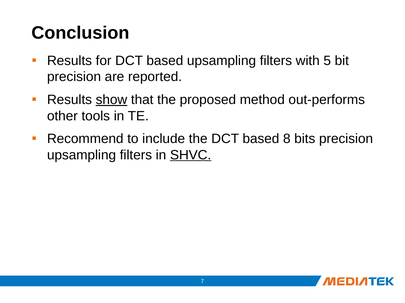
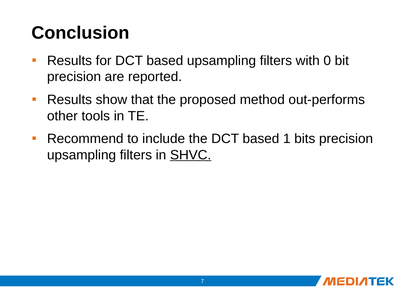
5: 5 -> 0 (327, 61)
show underline: present -> none (111, 100)
8: 8 -> 1 (287, 139)
